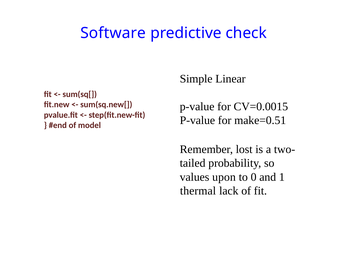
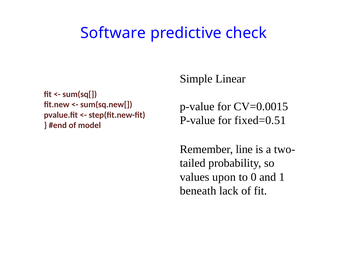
make=0.51: make=0.51 -> fixed=0.51 (260, 120)
lost: lost -> line (244, 149)
thermal: thermal -> beneath (198, 191)
